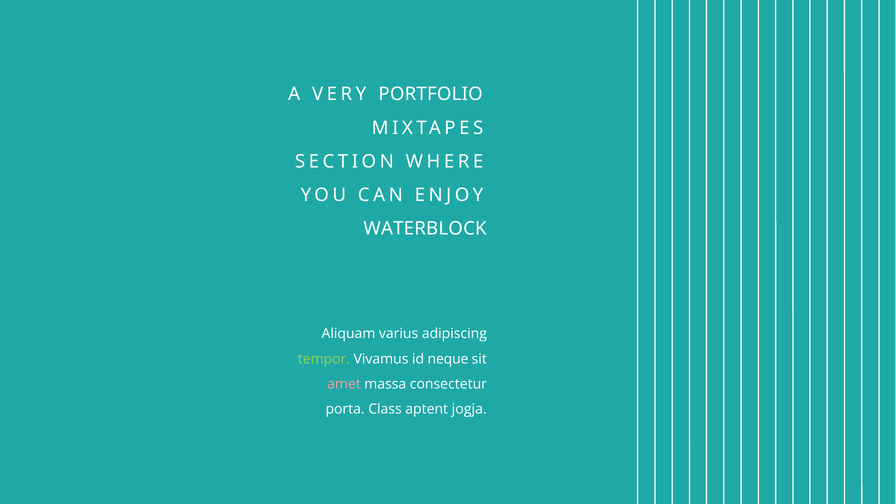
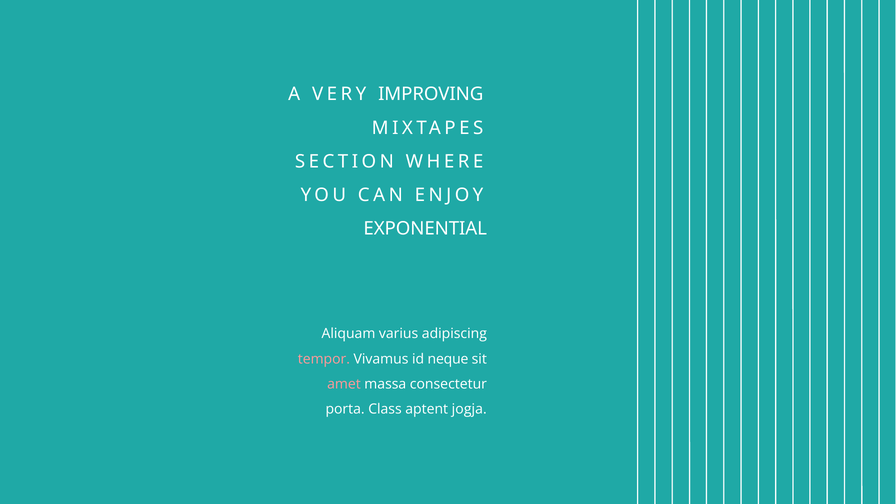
PORTFOLIO: PORTFOLIO -> IMPROVING (431, 94)
WATERBLOCK: WATERBLOCK -> EXPONENTIAL (425, 229)
tempor colour: light green -> pink (324, 359)
